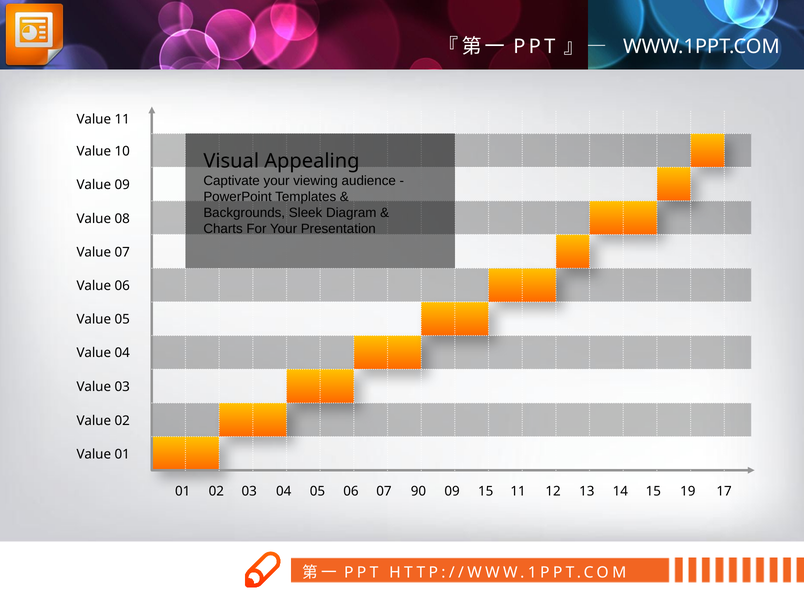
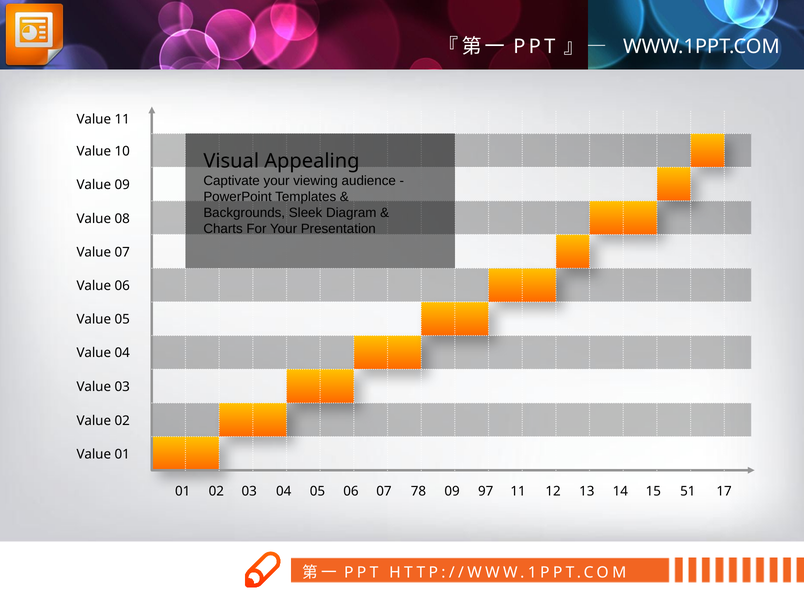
90: 90 -> 78 (418, 491)
09 15: 15 -> 97 (486, 491)
19: 19 -> 51 (688, 491)
